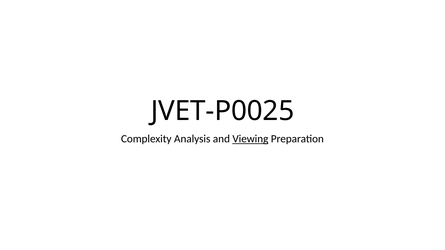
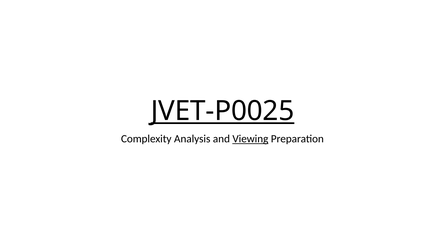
JVET-P0025 underline: none -> present (223, 111)
